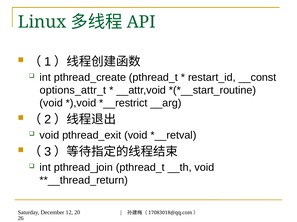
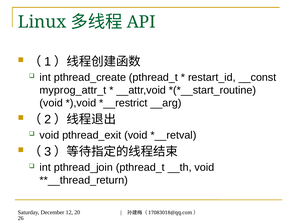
options_attr_t: options_attr_t -> myprog_attr_t (73, 90)
